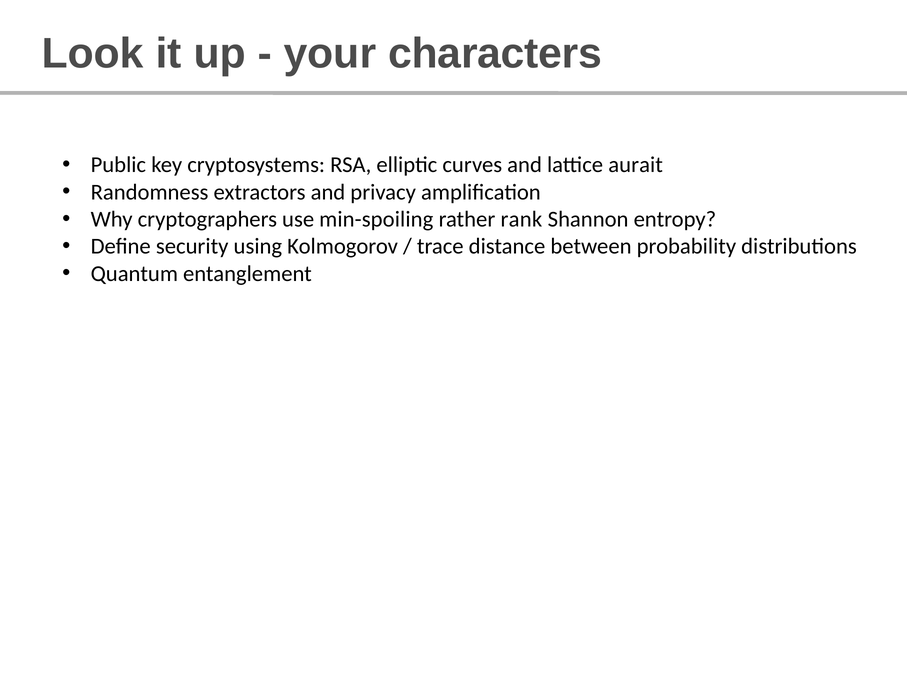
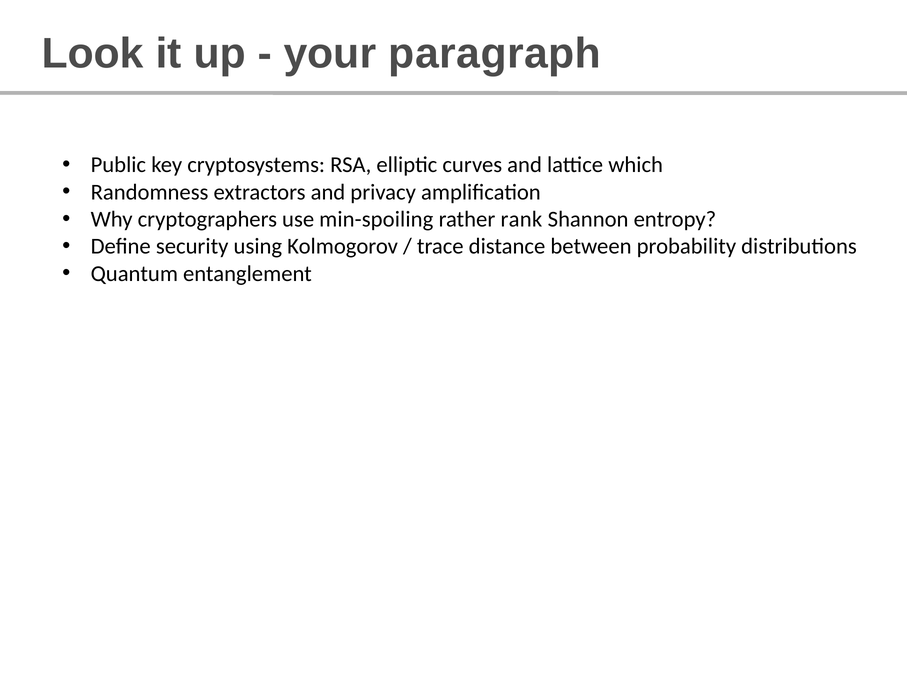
characters: characters -> paragraph (495, 53)
aurait: aurait -> which (636, 165)
